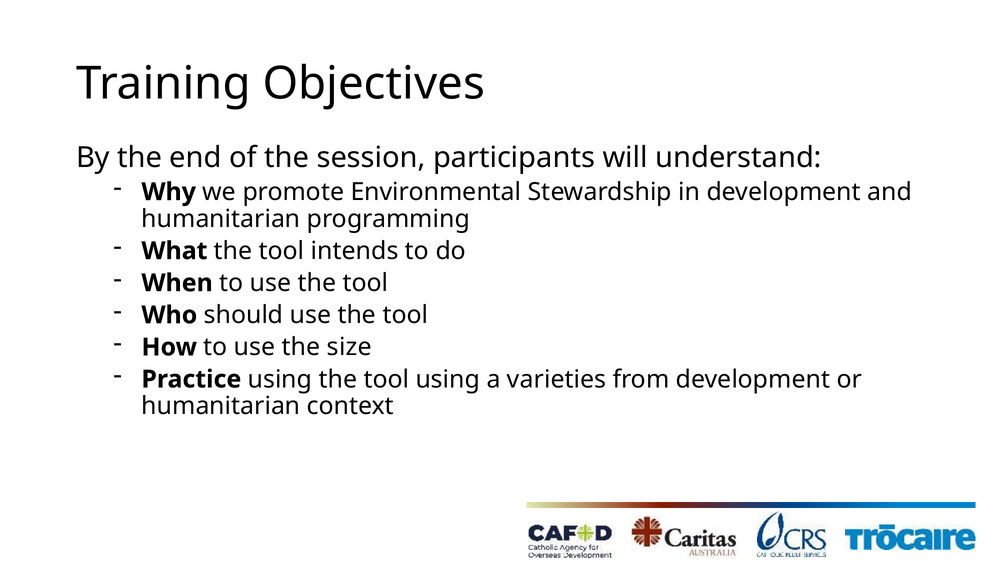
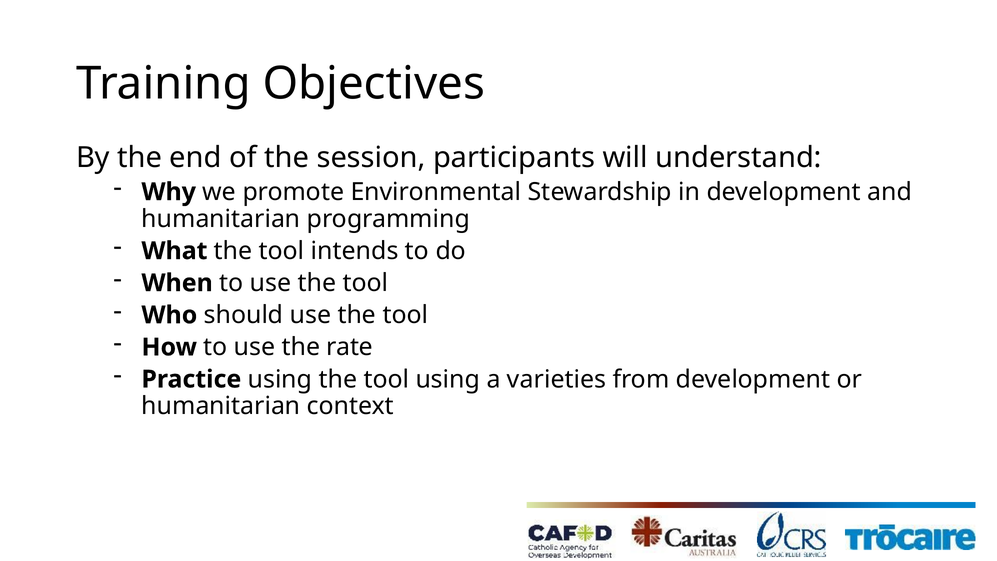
size: size -> rate (350, 347)
